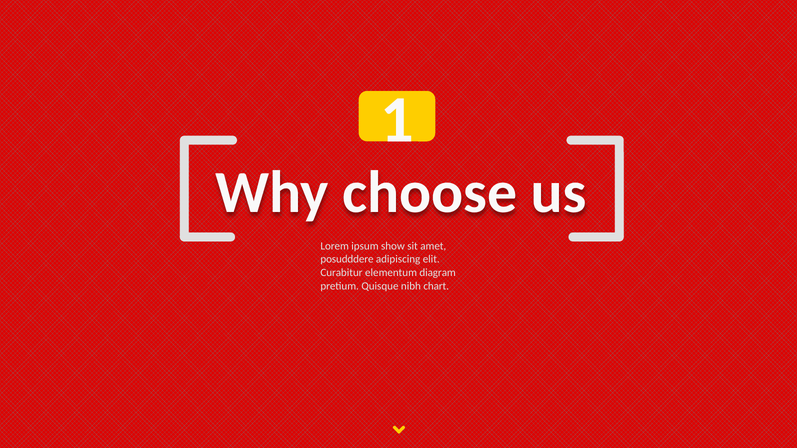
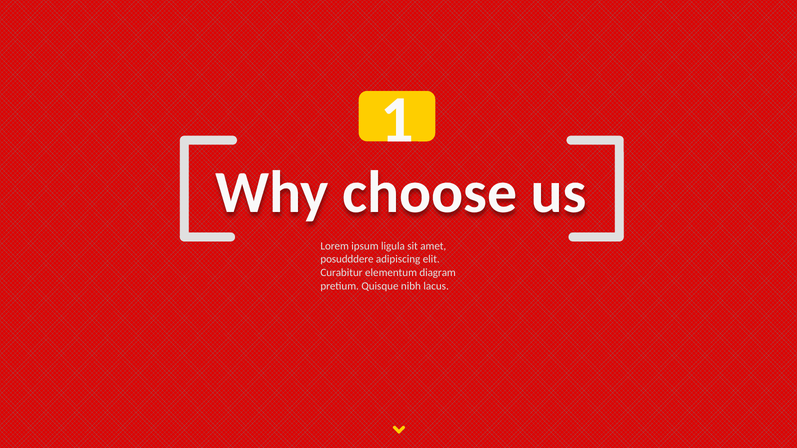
show: show -> ligula (393, 246)
chart: chart -> lacus (436, 286)
